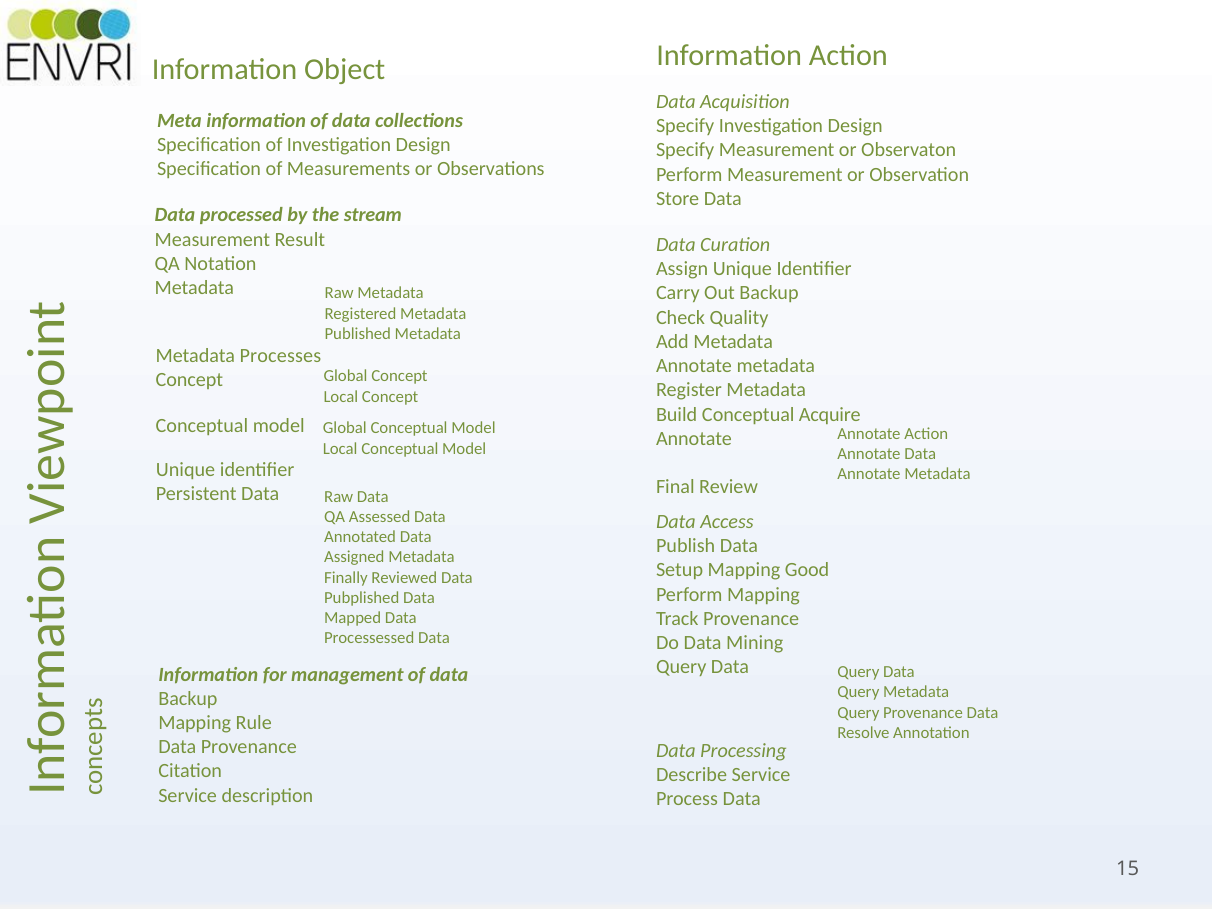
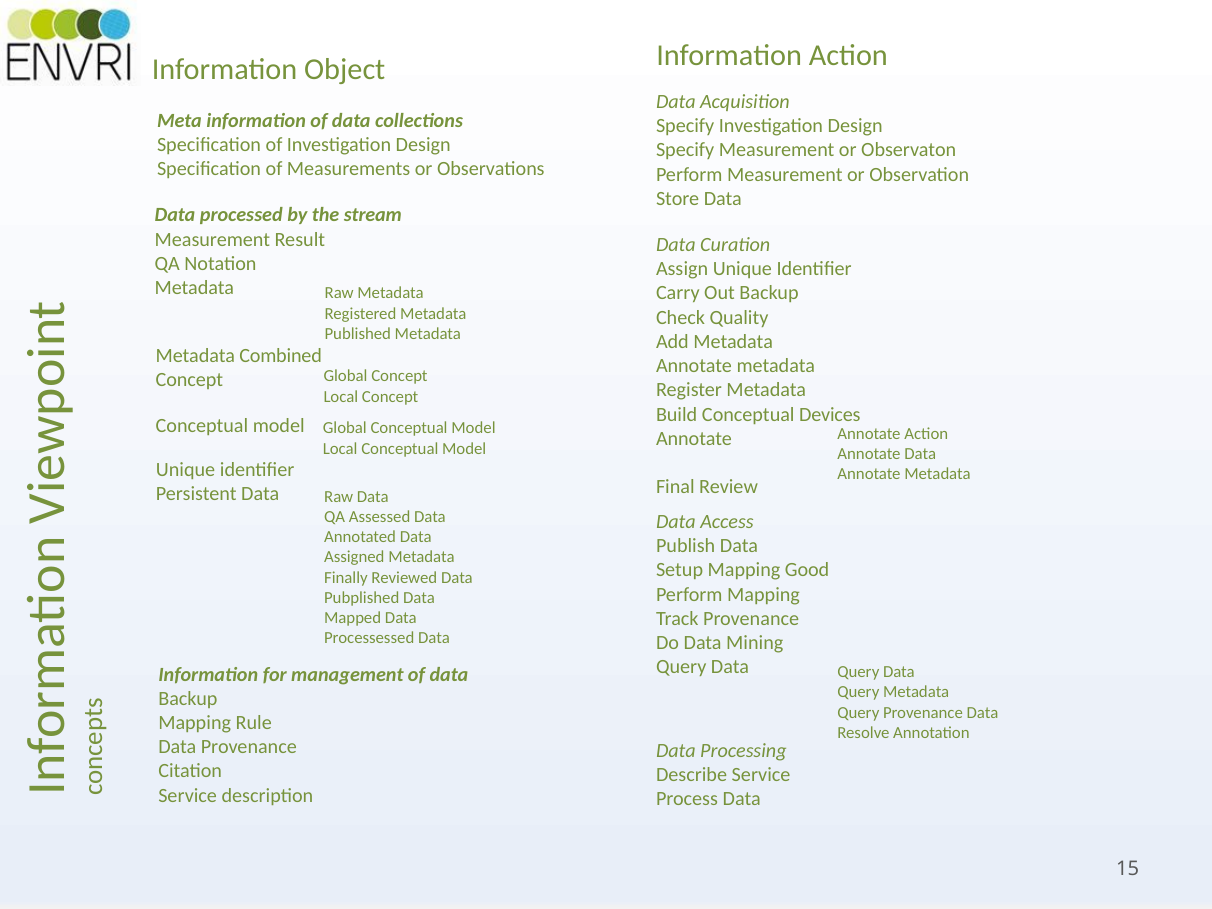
Processes: Processes -> Combined (281, 355)
Acquire: Acquire -> Devices (830, 415)
